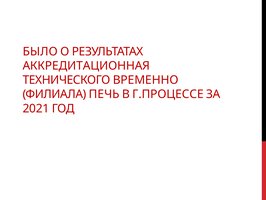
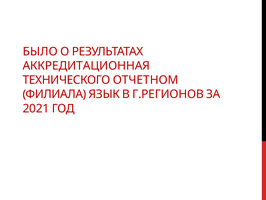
ВРЕМЕННО: ВРЕМЕННО -> ОТЧЕТНОМ (146, 80)
ПЕЧЬ: ПЕЧЬ -> ЯЗЫК (104, 94)
Г.ПРОЦЕССЕ: Г.ПРОЦЕССЕ -> Г.РЕГИОНОВ (168, 94)
